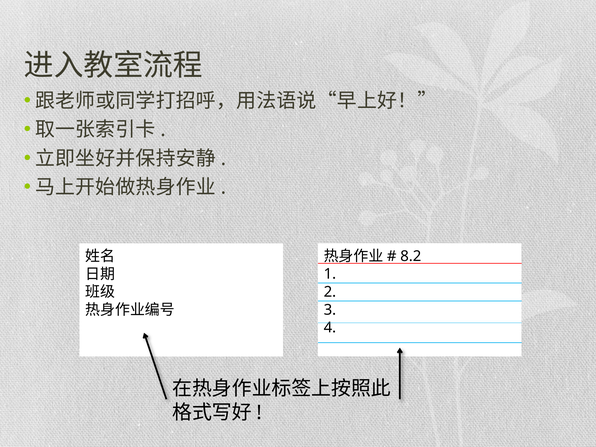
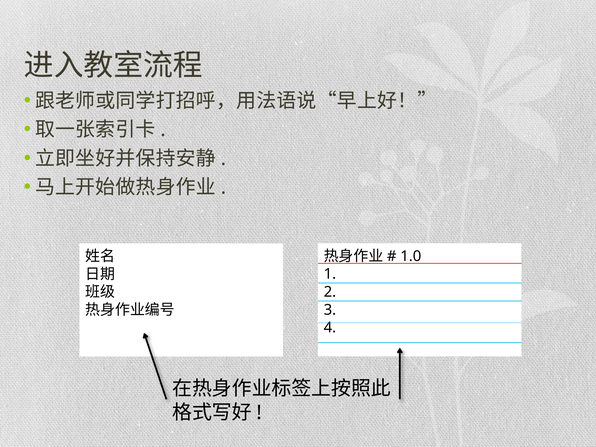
8.2: 8.2 -> 1.0 (411, 256)
